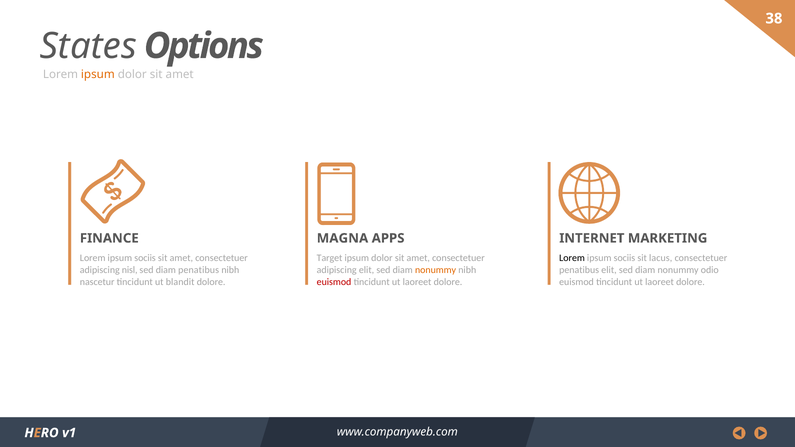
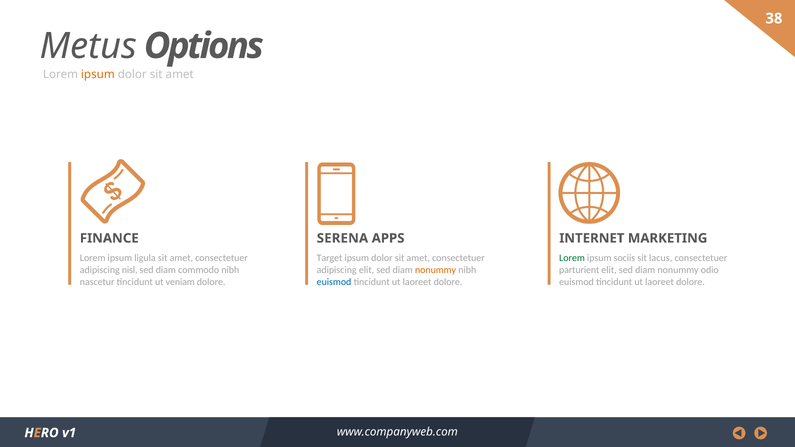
States: States -> Metus (88, 46)
MAGNA: MAGNA -> SERENA (342, 238)
sociis: sociis -> ligula (145, 258)
Lorem colour: black -> green (572, 258)
diam penatibus: penatibus -> commodo (199, 270)
penatibus: penatibus -> parturient (579, 270)
blandit: blandit -> veniam (180, 282)
euismod colour: red -> blue (334, 282)
